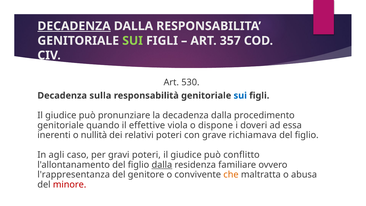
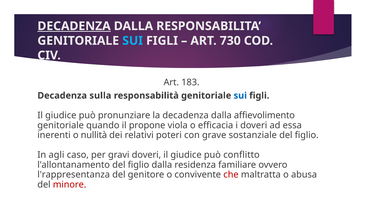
SUI colour: light green -> light blue (133, 41)
357: 357 -> 730 (230, 41)
530: 530 -> 183 (190, 82)
procedimento: procedimento -> affievolimento (264, 115)
effettive: effettive -> propone (147, 125)
dispone: dispone -> efficacia (216, 125)
richiamava: richiamava -> sostanziale (253, 135)
gravi poteri: poteri -> doveri (146, 155)
dalla underline: present -> none (162, 165)
che colour: orange -> red (231, 175)
